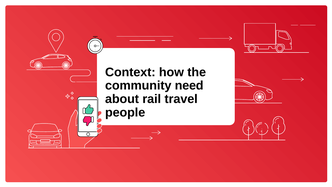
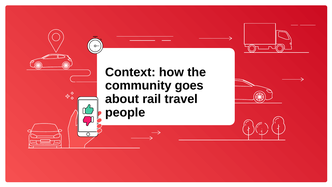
need: need -> goes (189, 86)
